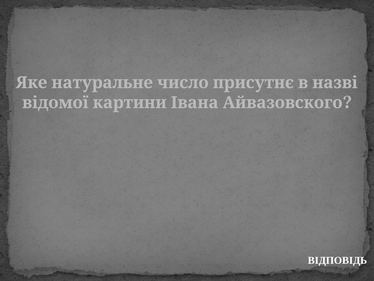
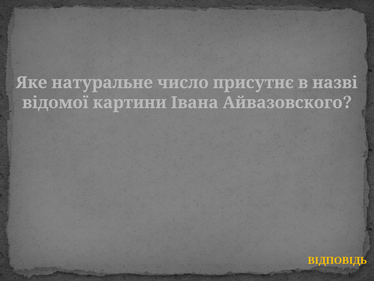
ВІДПОВІДЬ colour: white -> yellow (337, 260)
